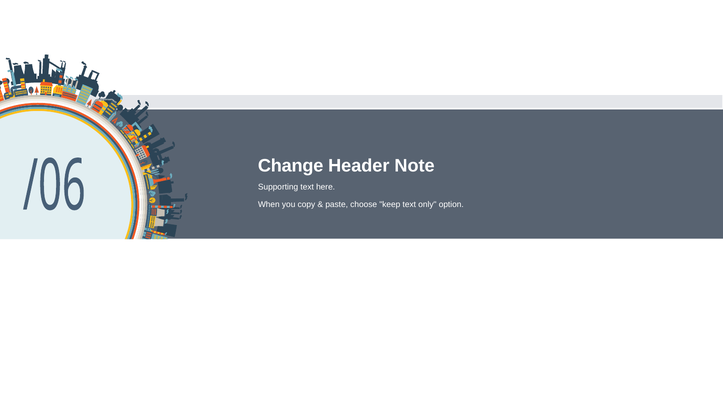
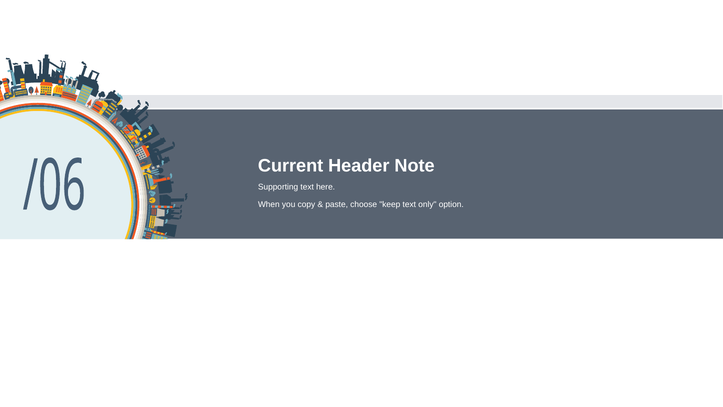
Change: Change -> Current (291, 166)
